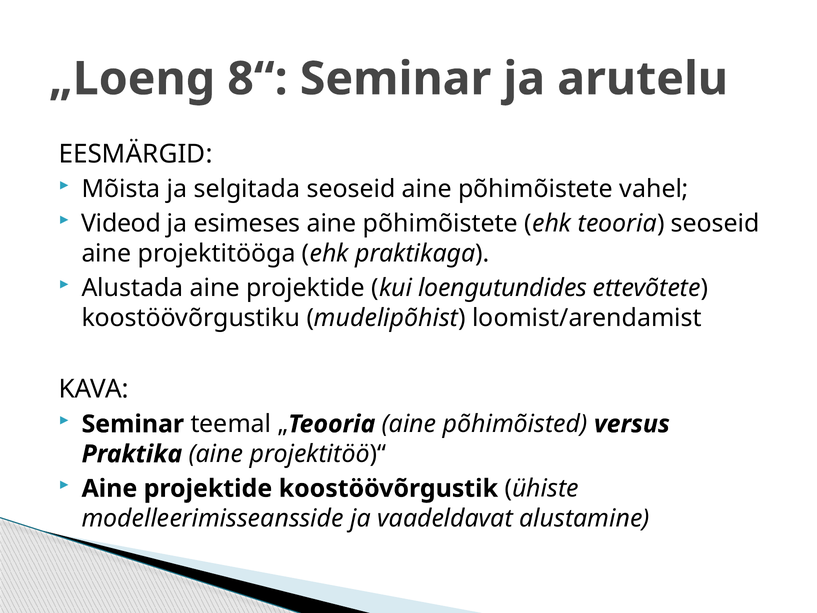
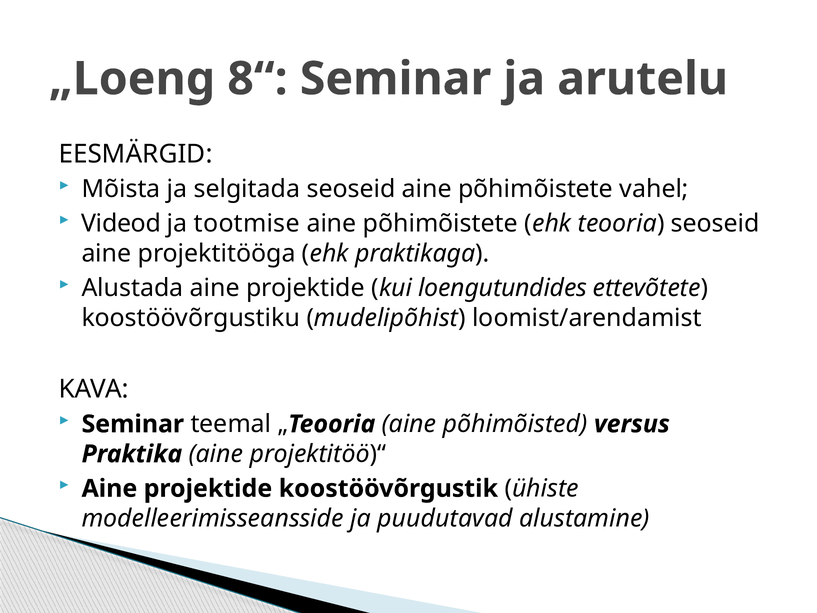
esimeses: esimeses -> tootmise (247, 223)
vaadeldavat: vaadeldavat -> puudutavad (445, 518)
